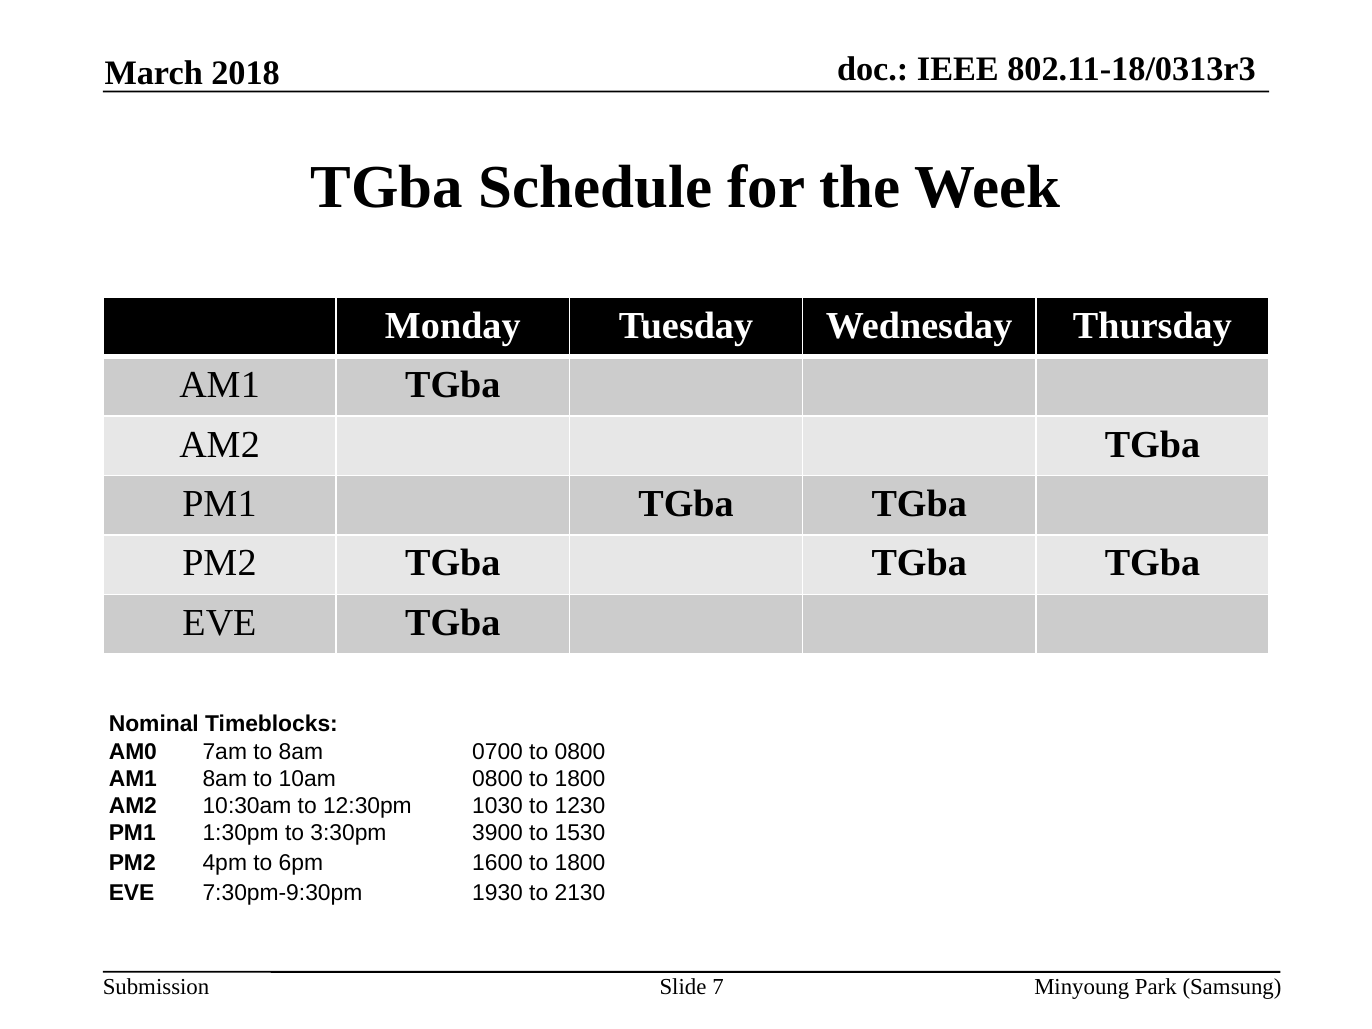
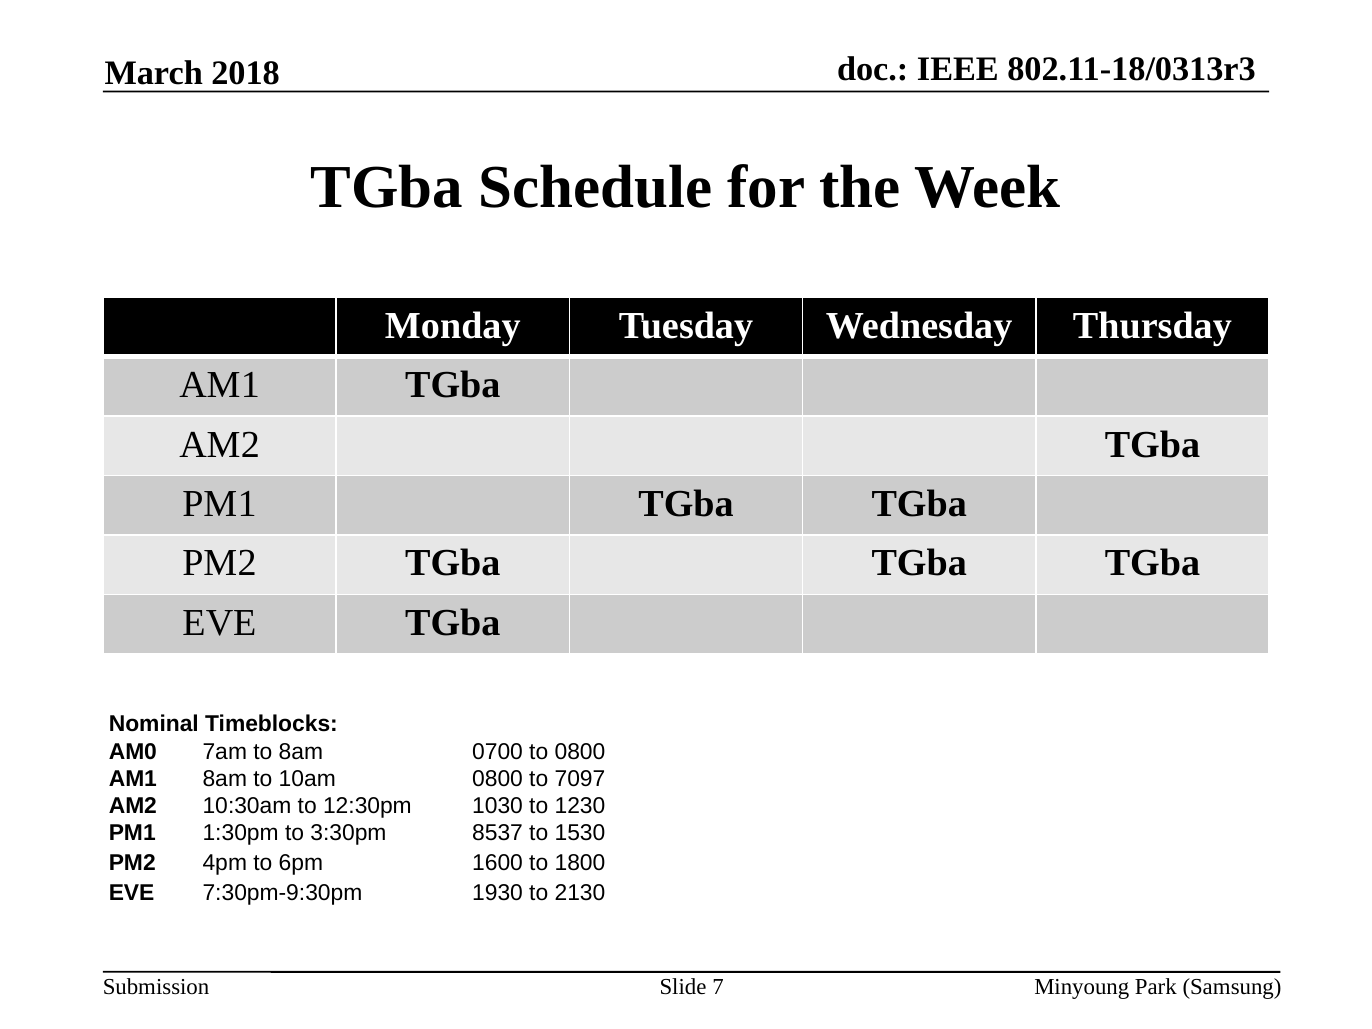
0800 to 1800: 1800 -> 7097 (580, 779)
3900: 3900 -> 8537 (498, 833)
